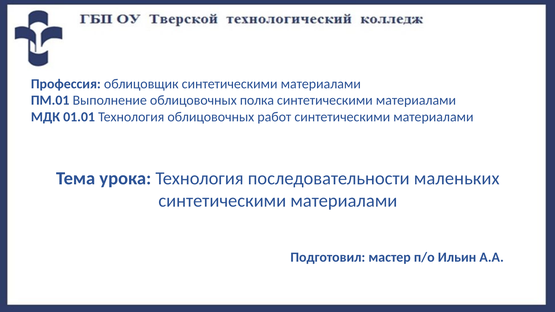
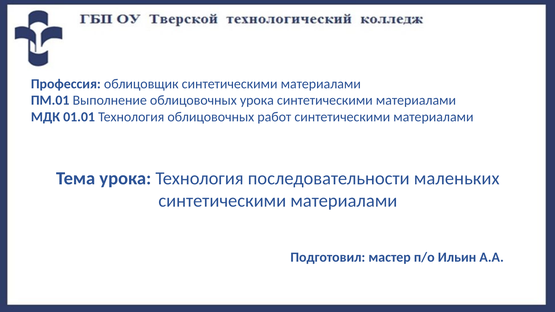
облицовочных полка: полка -> урока (257, 100)
